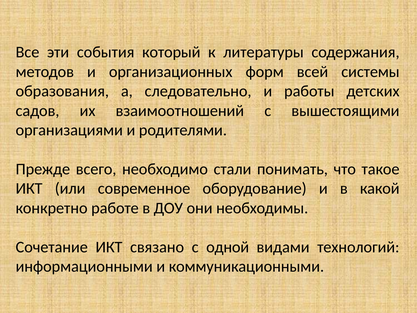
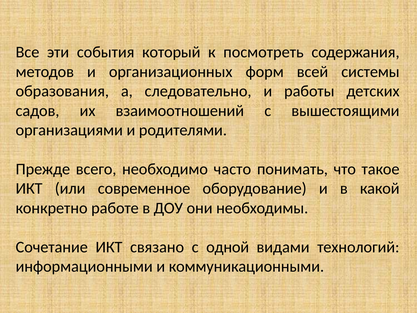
литературы: литературы -> посмотреть (263, 52)
стали: стали -> часто (232, 169)
